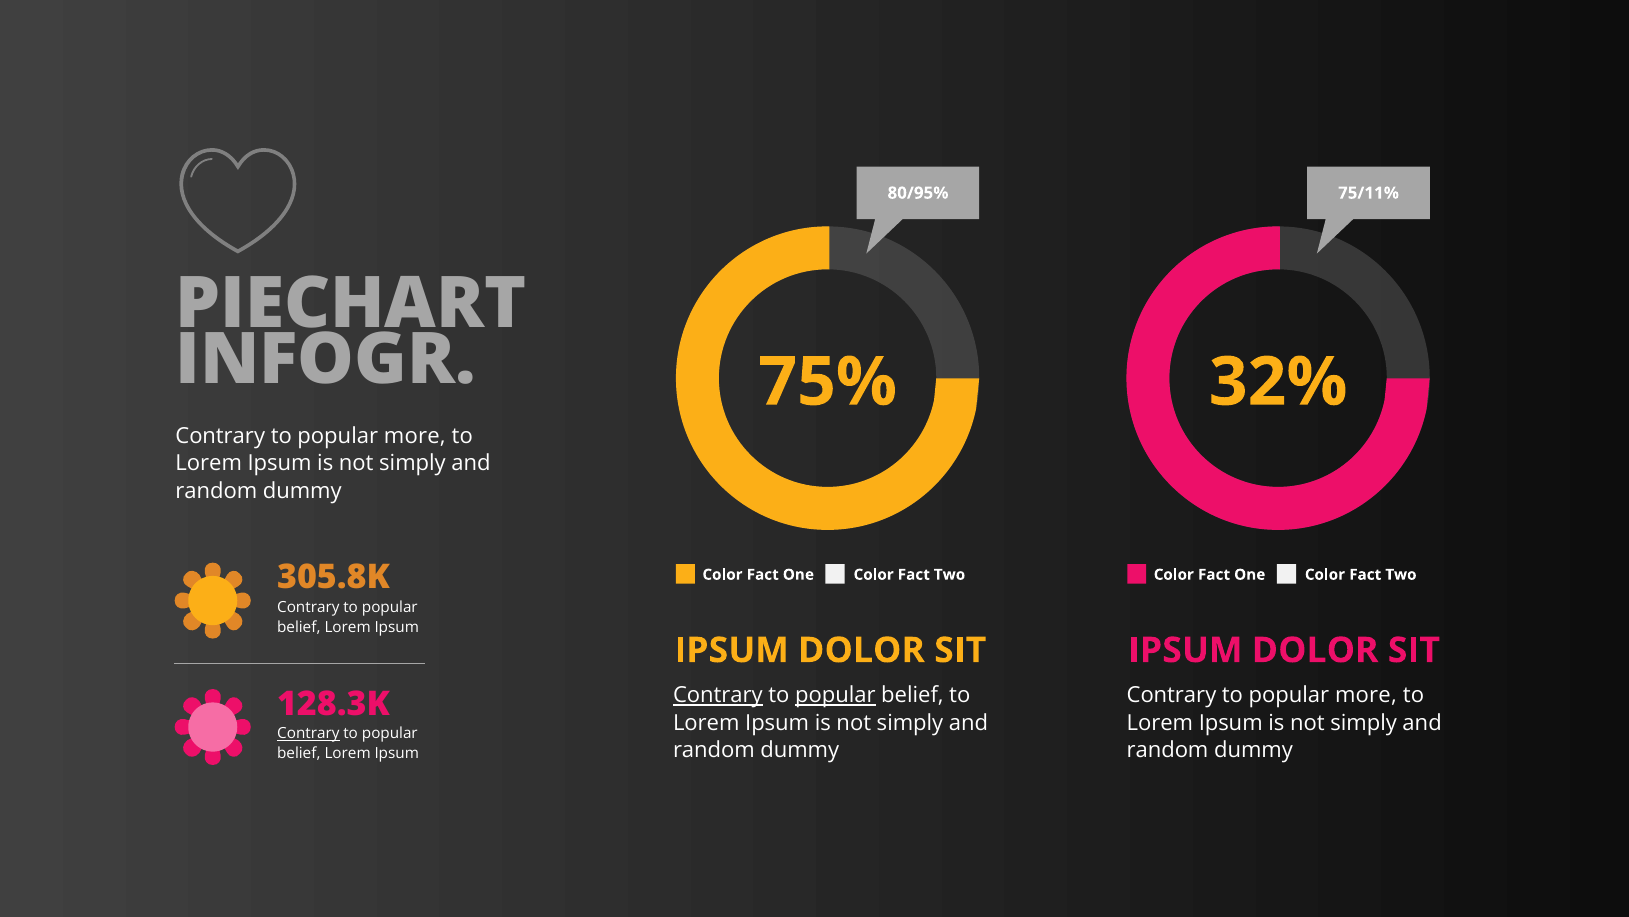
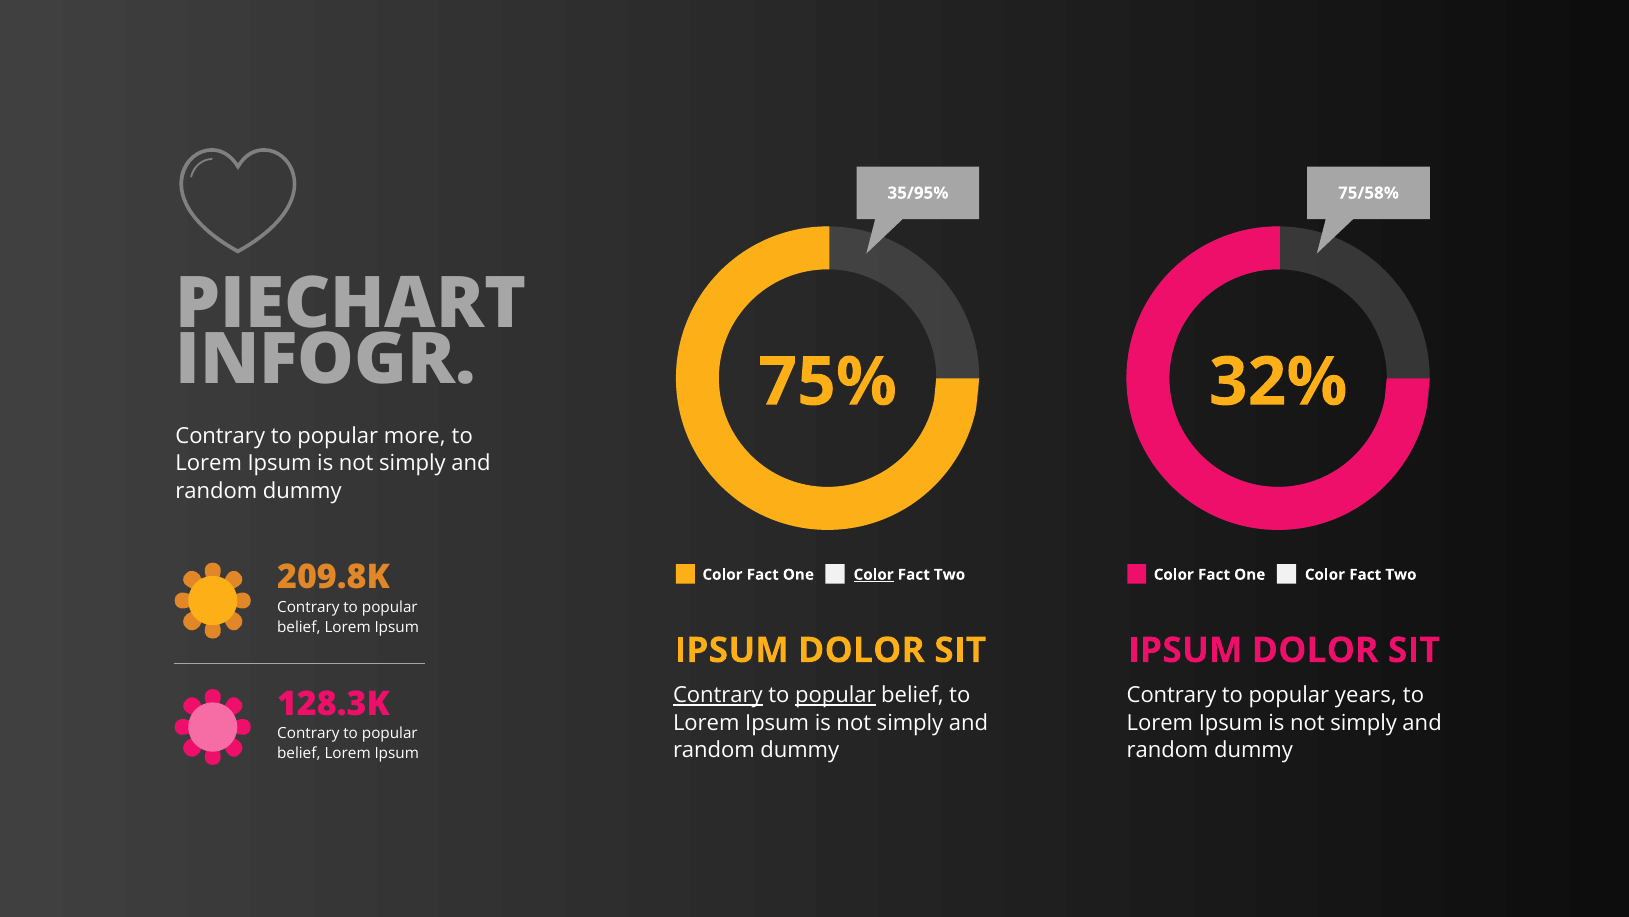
80/95%: 80/95% -> 35/95% (918, 193)
75/11%: 75/11% -> 75/58% (1369, 193)
305.8K: 305.8K -> 209.8K (334, 577)
Color underline: none -> present (874, 574)
more: more -> years (1366, 695)
Contrary underline: present -> none (308, 733)
